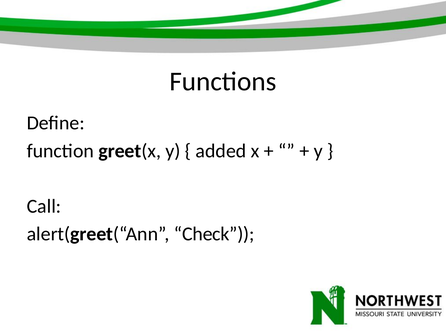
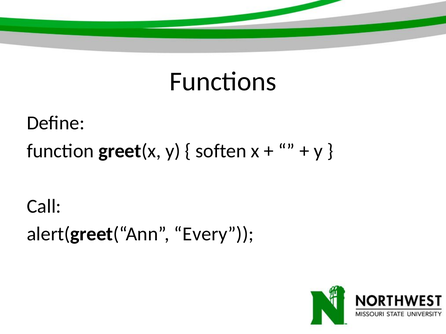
added: added -> soften (221, 151)
Check: Check -> Every (214, 234)
